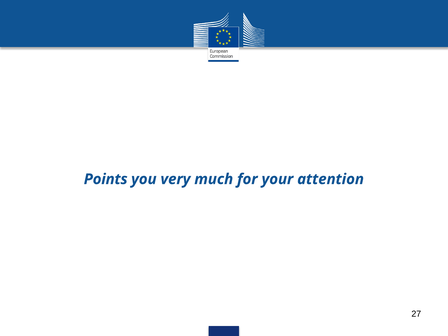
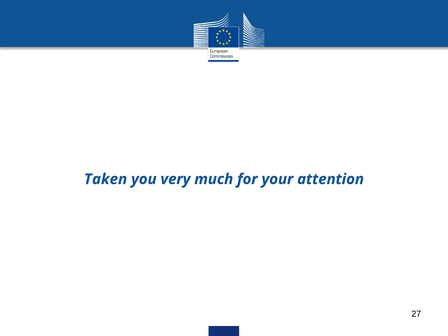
Points: Points -> Taken (106, 179)
